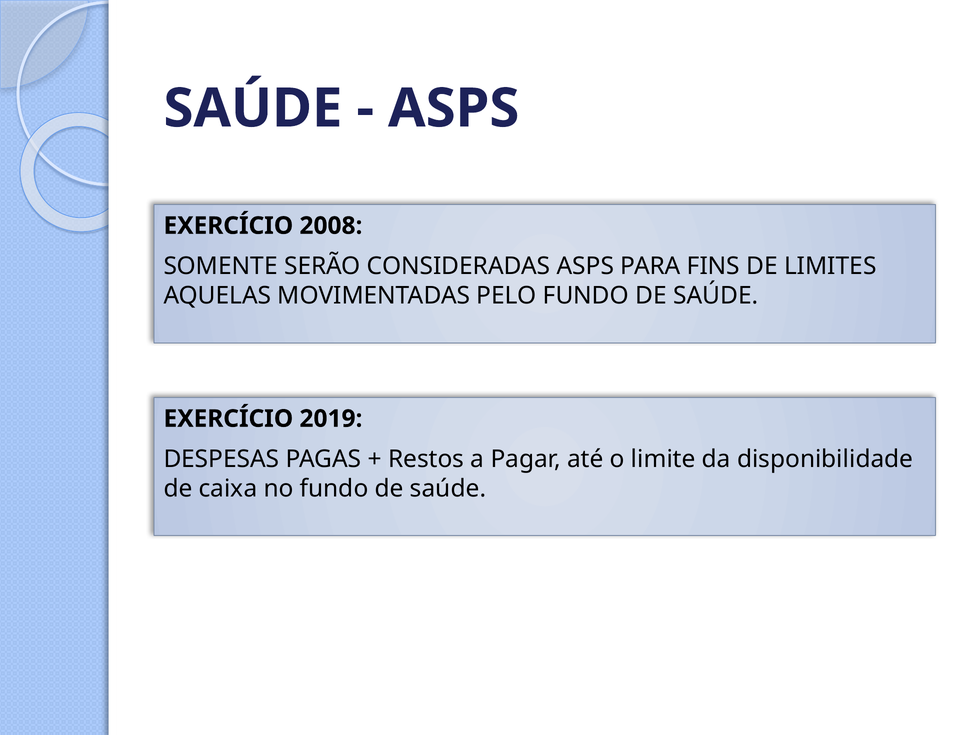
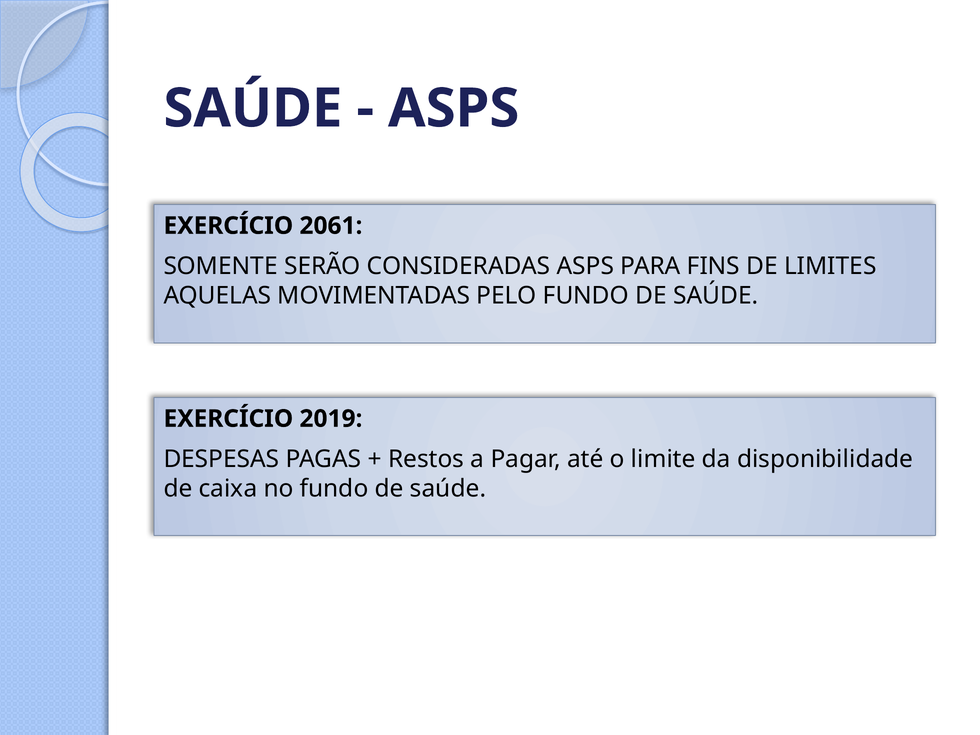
2008: 2008 -> 2061 (331, 226)
